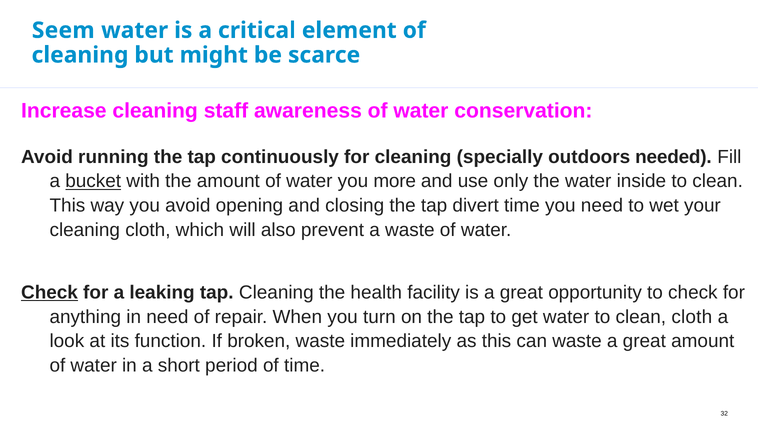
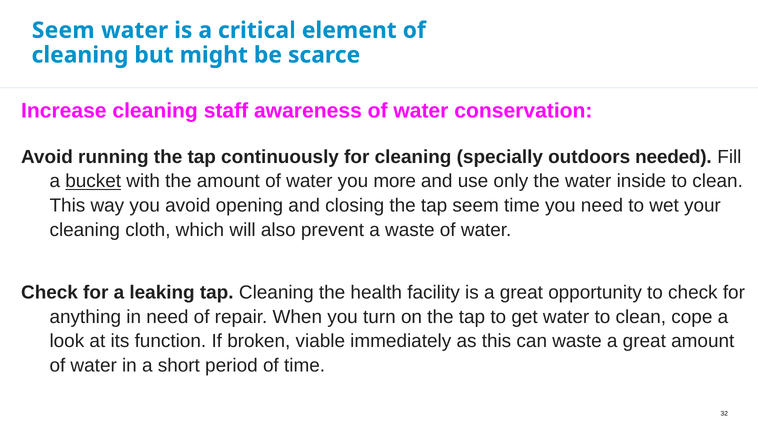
tap divert: divert -> seem (476, 206)
Check underline: present -> none (49, 293)
clean cloth: cloth -> cope (692, 317)
broken waste: waste -> viable (320, 341)
